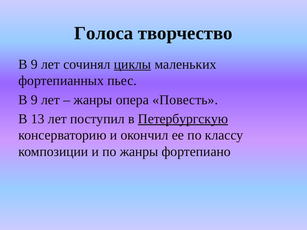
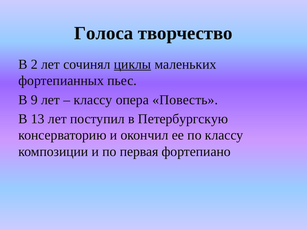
9: 9 -> 2 (34, 64)
жанры: жанры -> классу (93, 100)
Петербургскую underline: present -> none (183, 119)
по жанры: жанры -> первая (139, 152)
